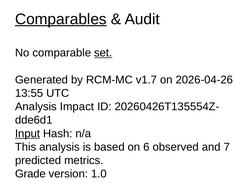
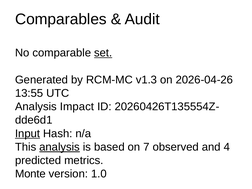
Comparables underline: present -> none (61, 19)
v1.7: v1.7 -> v1.3 (146, 80)
analysis underline: none -> present (60, 147)
6: 6 -> 7 (146, 147)
7: 7 -> 4 (227, 147)
Grade: Grade -> Monte (30, 174)
